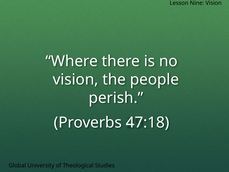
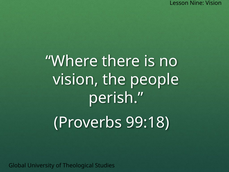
47:18: 47:18 -> 99:18 (148, 122)
